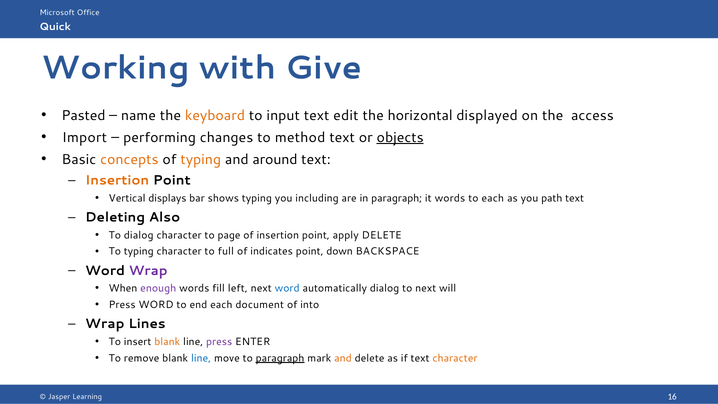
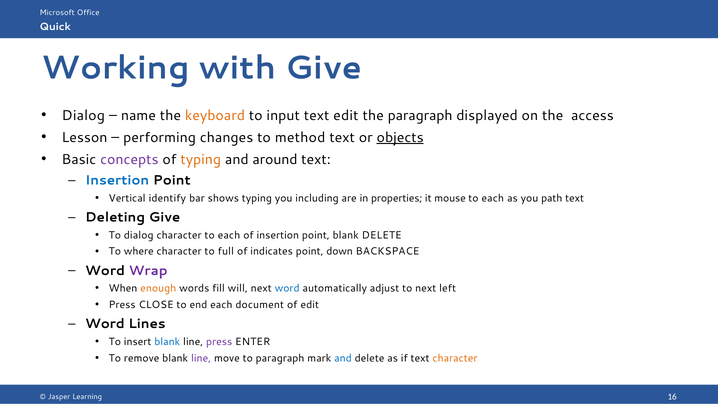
Pasted: Pasted -> Dialog (83, 115)
the horizontal: horizontal -> paragraph (420, 115)
Import: Import -> Lesson (84, 137)
concepts colour: orange -> purple (129, 159)
Insertion colour: orange -> blue (117, 180)
displays: displays -> identify (167, 198)
in paragraph: paragraph -> properties (397, 198)
it words: words -> mouse (450, 198)
Deleting Also: Also -> Give (165, 217)
character to page: page -> each (229, 235)
point apply: apply -> blank (346, 235)
To typing: typing -> where (139, 251)
enough colour: purple -> orange (158, 288)
left: left -> will (238, 288)
automatically dialog: dialog -> adjust (385, 288)
will: will -> left (448, 288)
Press WORD: WORD -> CLOSE (156, 305)
of into: into -> edit (310, 305)
Wrap: Wrap -> Word (105, 324)
blank colour: orange -> blue (167, 342)
line colour: blue -> purple (201, 358)
paragraph underline: present -> none (280, 358)
and colour: orange -> blue (343, 358)
